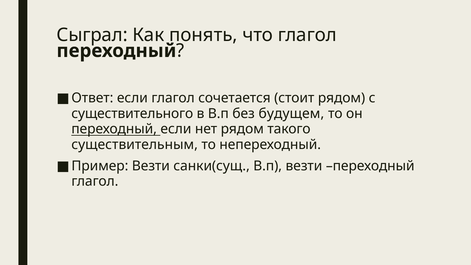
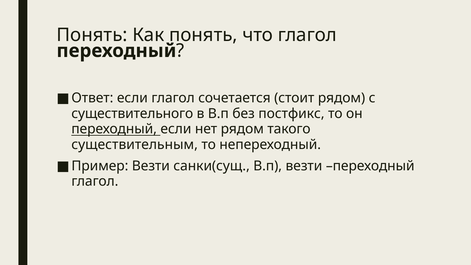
Сыграл: Сыграл -> Понять (92, 35)
будущем: будущем -> постфикс (291, 113)
